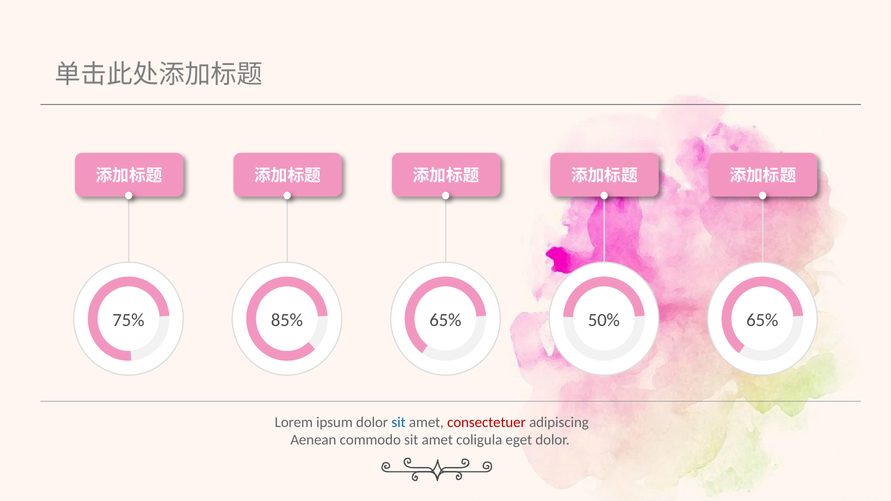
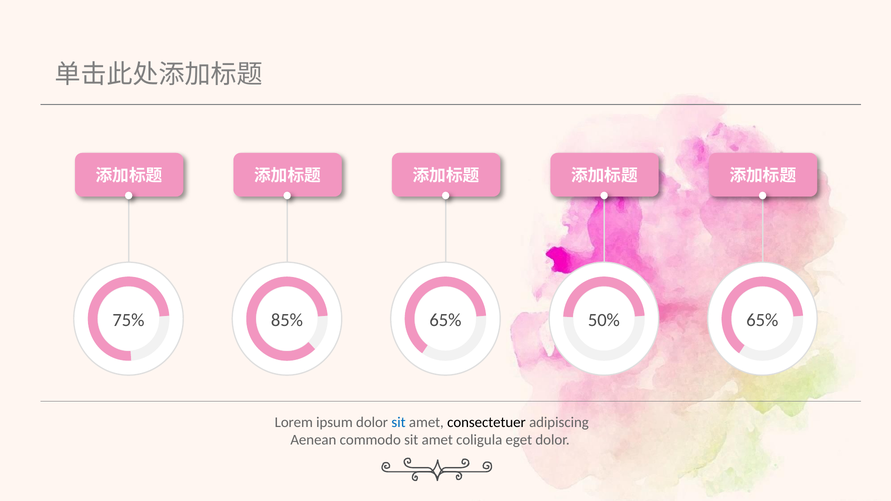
consectetuer colour: red -> black (486, 422)
